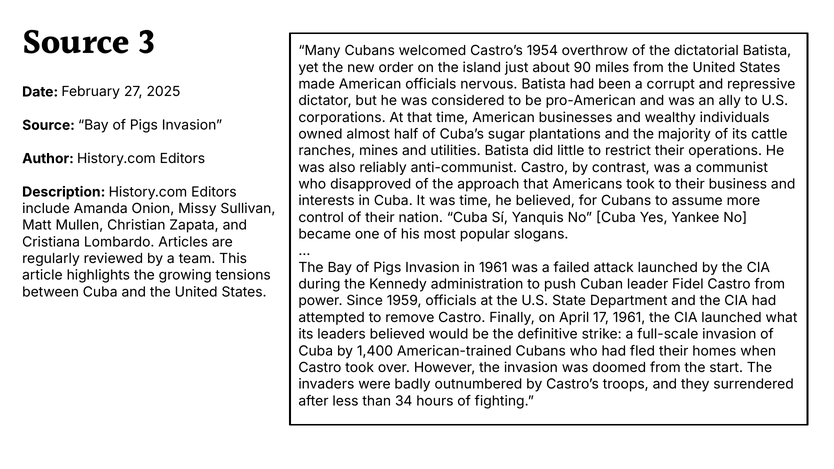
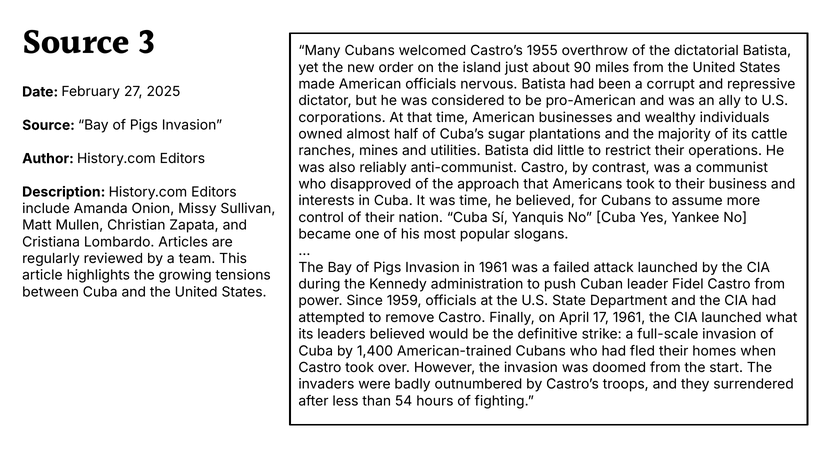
1954: 1954 -> 1955 (542, 51)
34: 34 -> 54 (404, 401)
